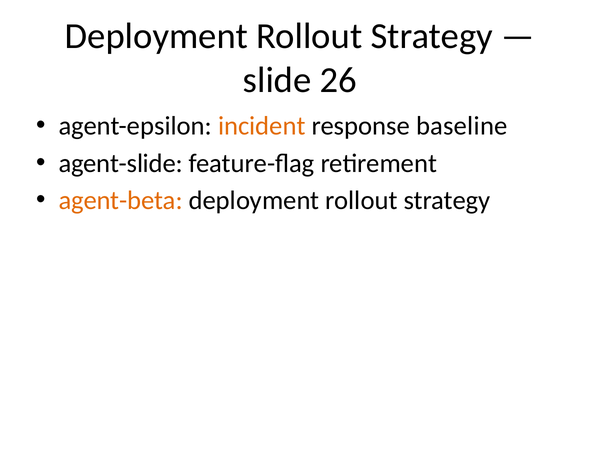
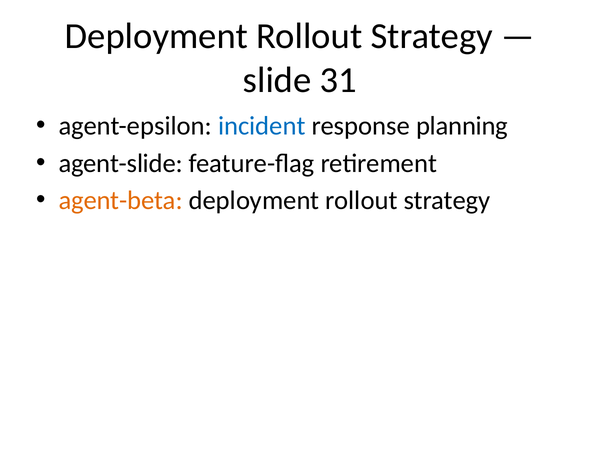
26: 26 -> 31 (338, 80)
incident colour: orange -> blue (262, 126)
baseline: baseline -> planning (462, 126)
